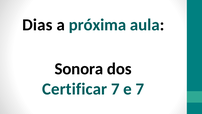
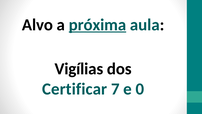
Dias: Dias -> Alvo (37, 25)
próxima underline: none -> present (97, 25)
Sonora: Sonora -> Vigílias (79, 69)
e 7: 7 -> 0 (140, 89)
